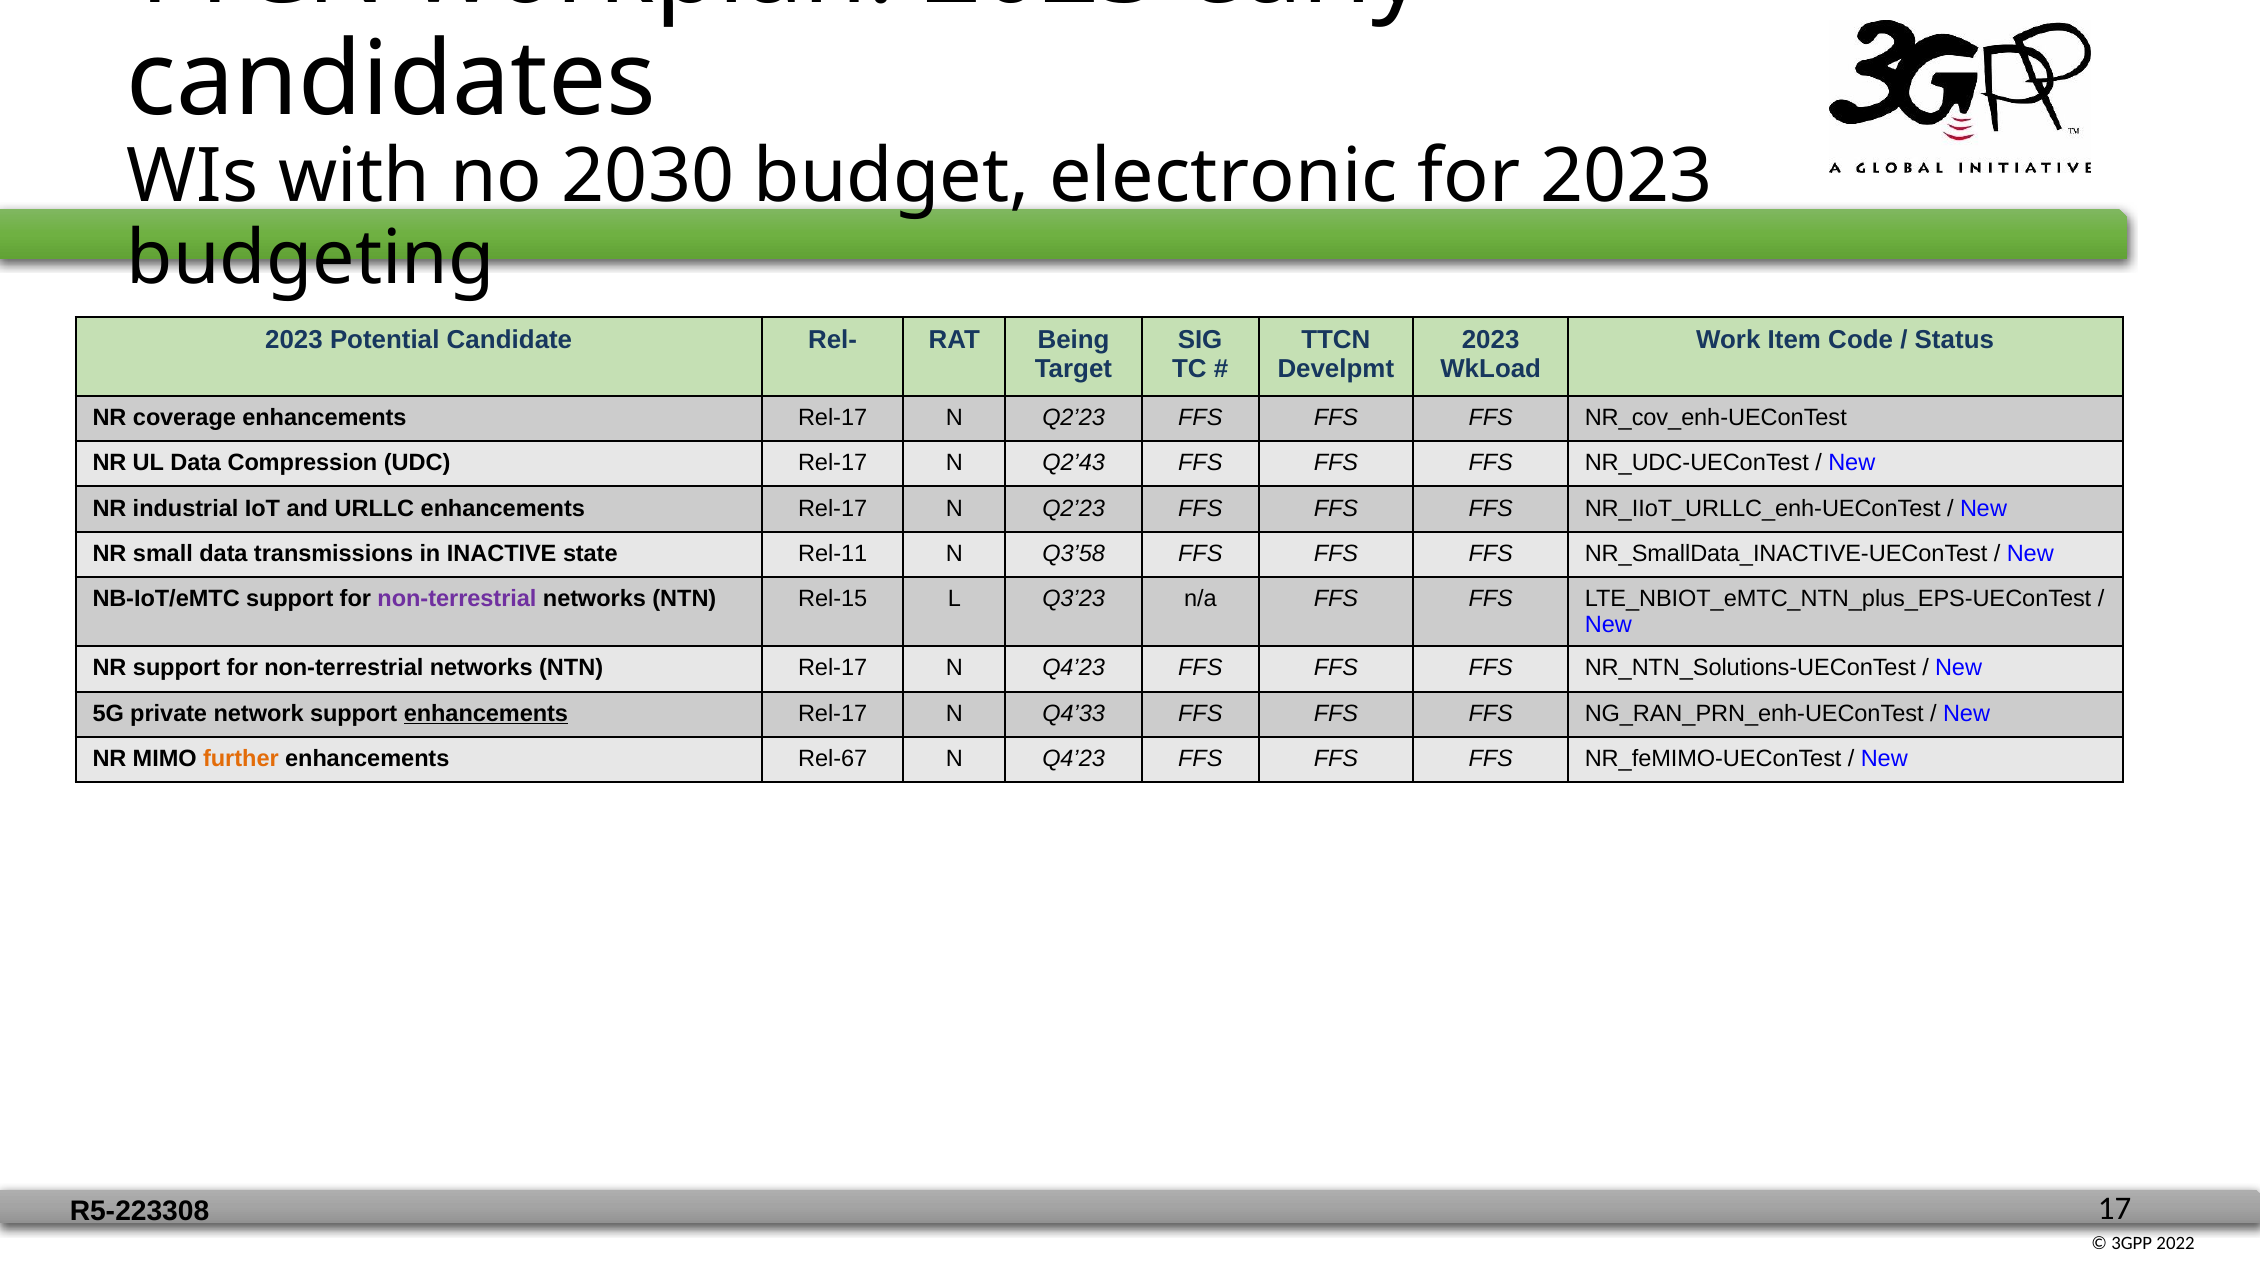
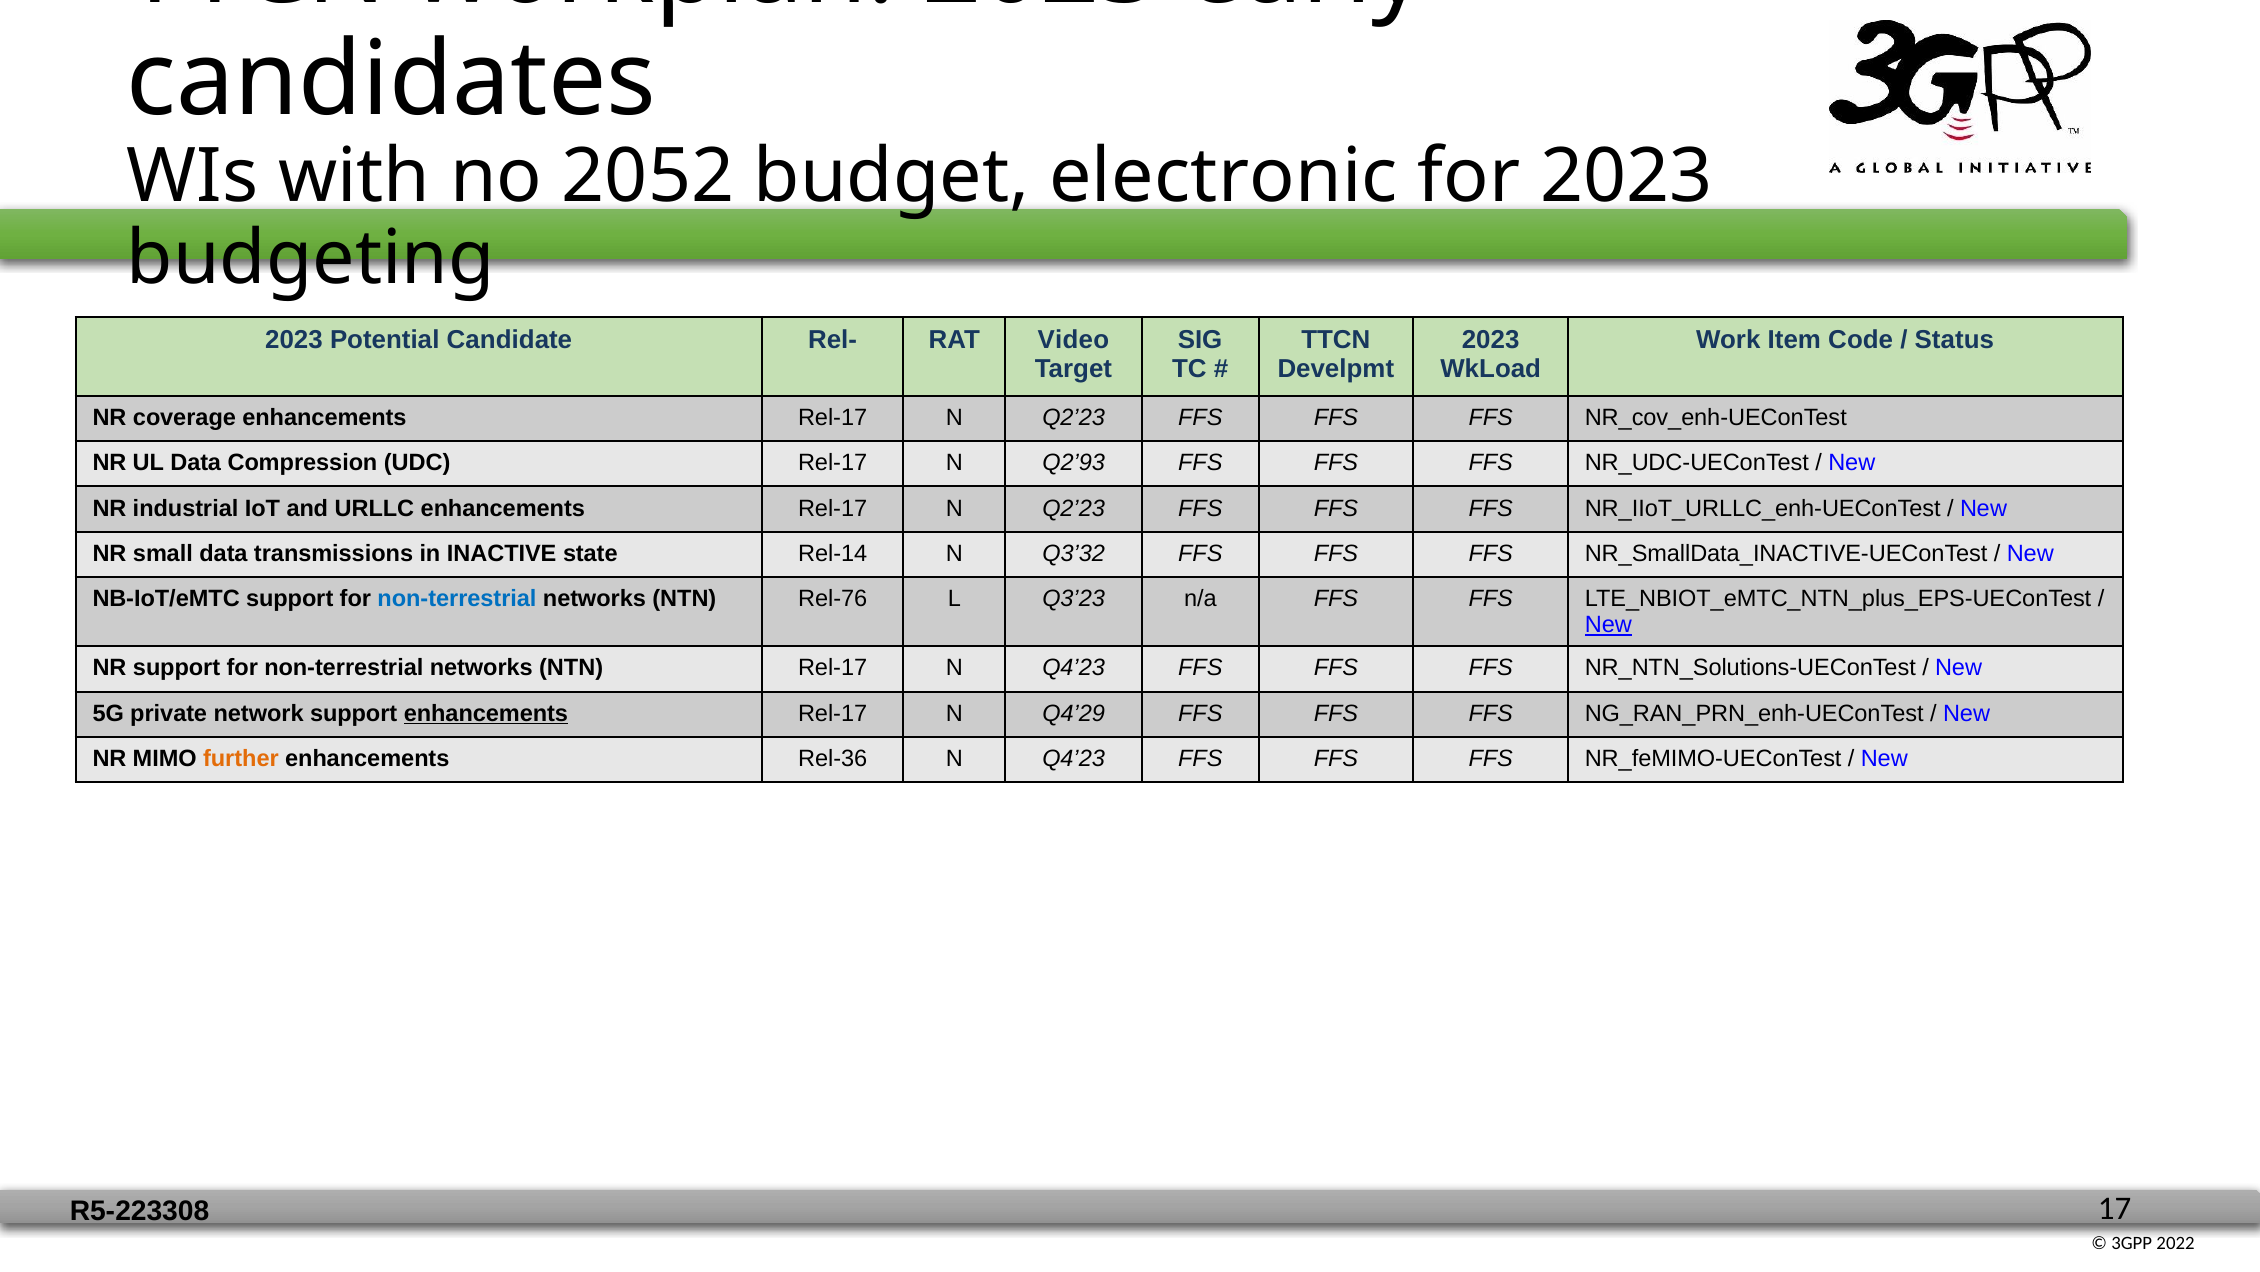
2030: 2030 -> 2052 (648, 177)
Being: Being -> Video (1073, 340)
Q2’43: Q2’43 -> Q2’93 (1074, 463)
Rel-11: Rel-11 -> Rel-14 (833, 553)
Q3’58: Q3’58 -> Q3’32 (1074, 553)
non-terrestrial colour: purple -> blue (457, 598)
Rel-15: Rel-15 -> Rel-76 (833, 598)
New underline: none -> present (1608, 625)
Q4’33: Q4’33 -> Q4’29 (1074, 713)
Rel-67: Rel-67 -> Rel-36 (833, 758)
